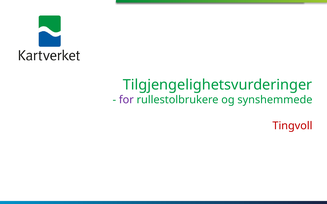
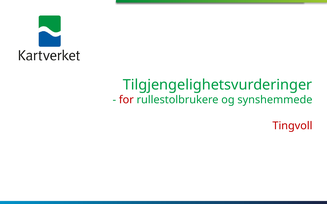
for colour: purple -> red (126, 100)
